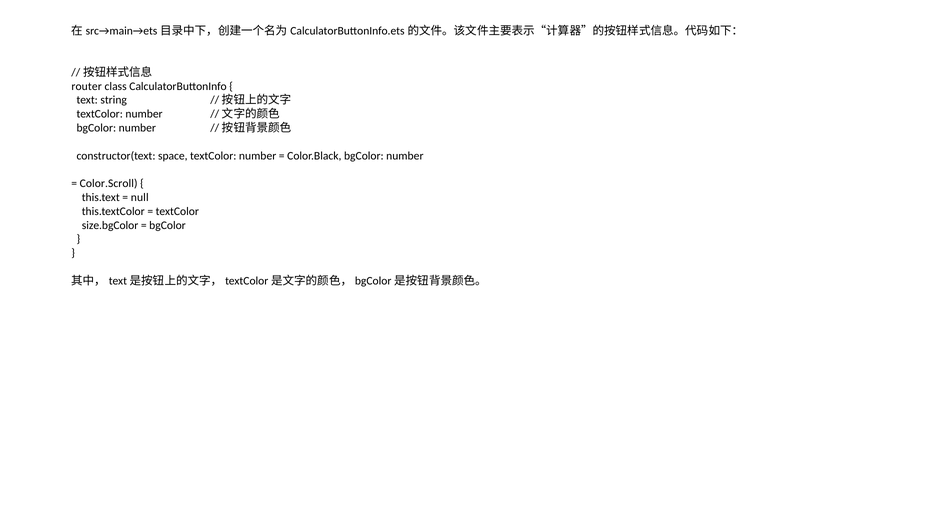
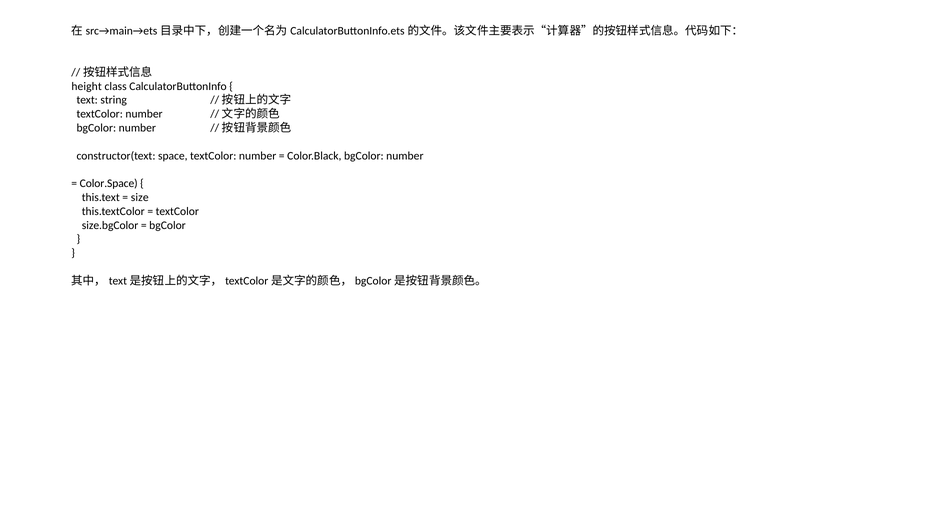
router: router -> height (87, 86)
Color.Scroll: Color.Scroll -> Color.Space (109, 183)
null: null -> size (140, 197)
